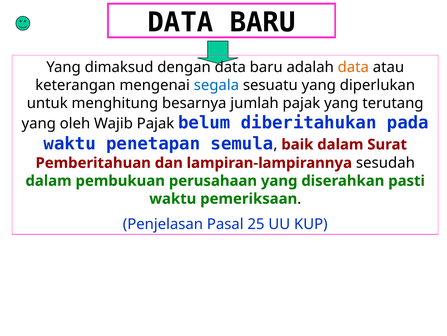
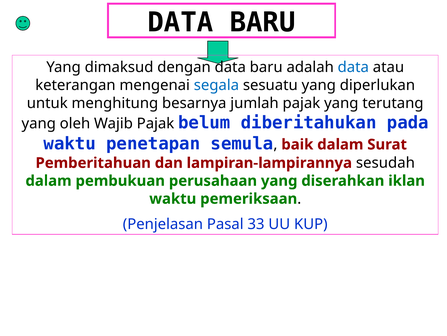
data colour: orange -> blue (353, 67)
pasti: pasti -> iklan (407, 180)
25: 25 -> 33 (256, 224)
